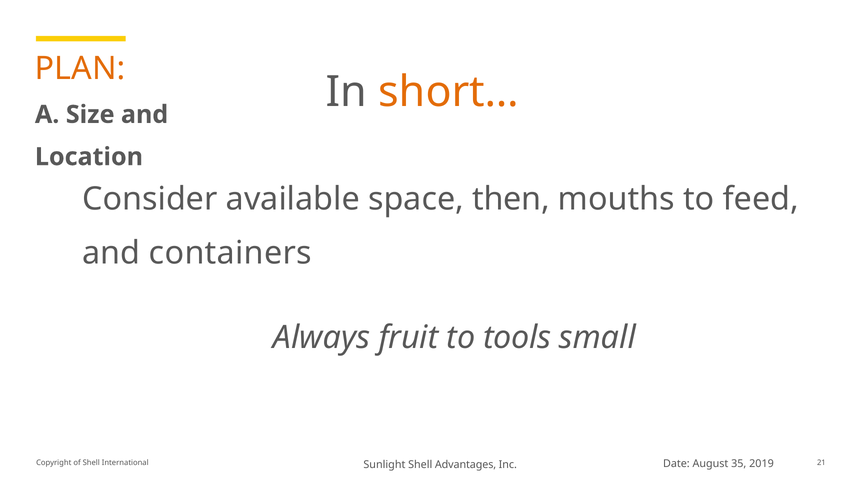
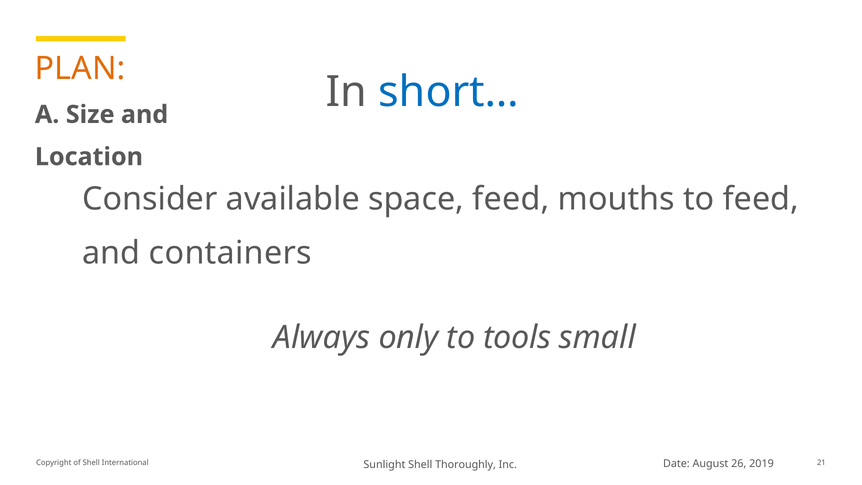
short… colour: orange -> blue (449, 92)
space then: then -> feed (511, 199)
fruit: fruit -> only (408, 338)
Advantages: Advantages -> Thoroughly (466, 465)
35: 35 -> 26 (739, 463)
